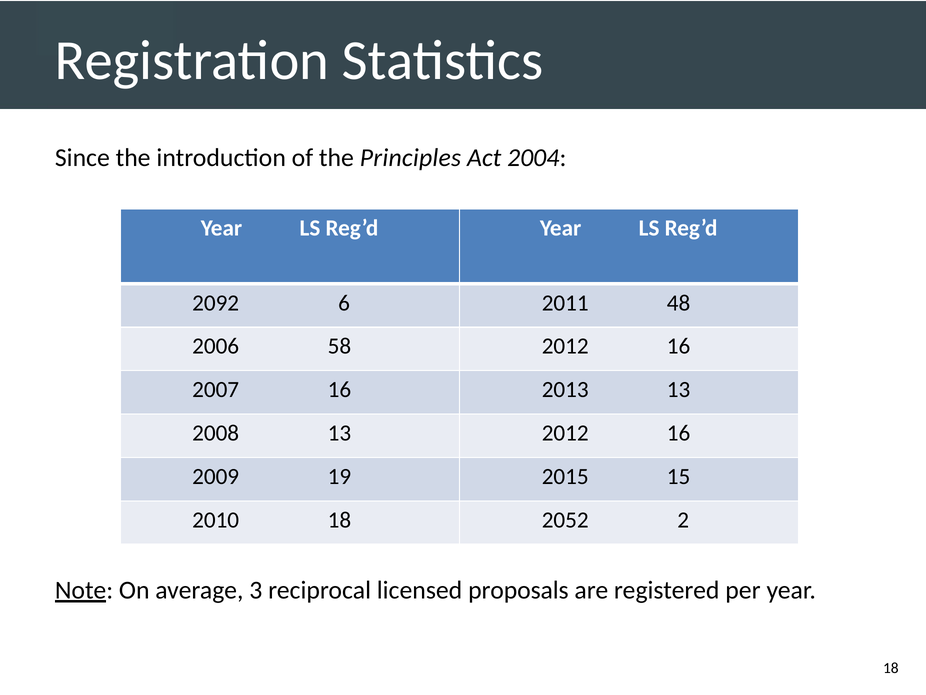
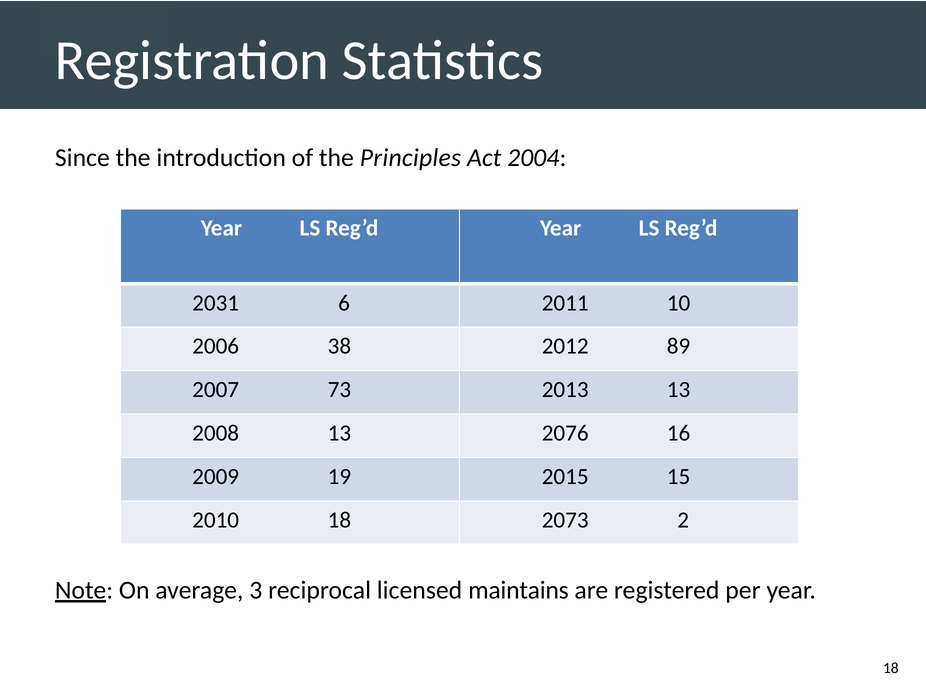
2092: 2092 -> 2031 (216, 303)
48: 48 -> 10 (679, 303)
58: 58 -> 38 (339, 346)
16: 16 -> 89 (679, 346)
2007 16: 16 -> 73 (339, 389)
13 2012: 2012 -> 2076 (565, 433)
2052: 2052 -> 2073 (565, 520)
proposals: proposals -> maintains (518, 590)
